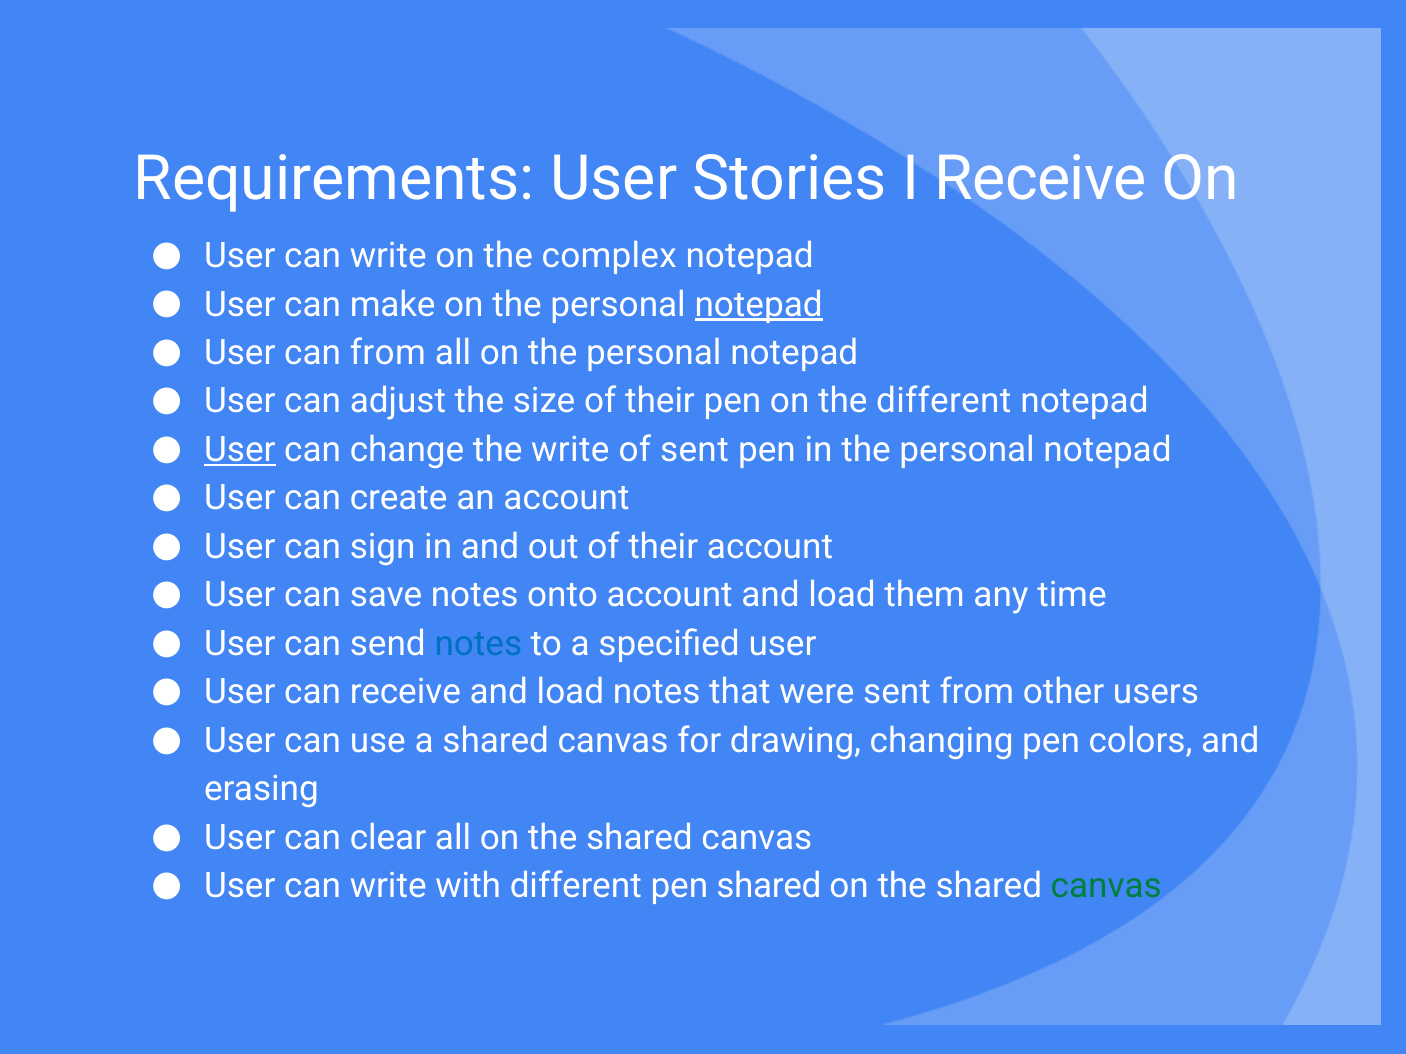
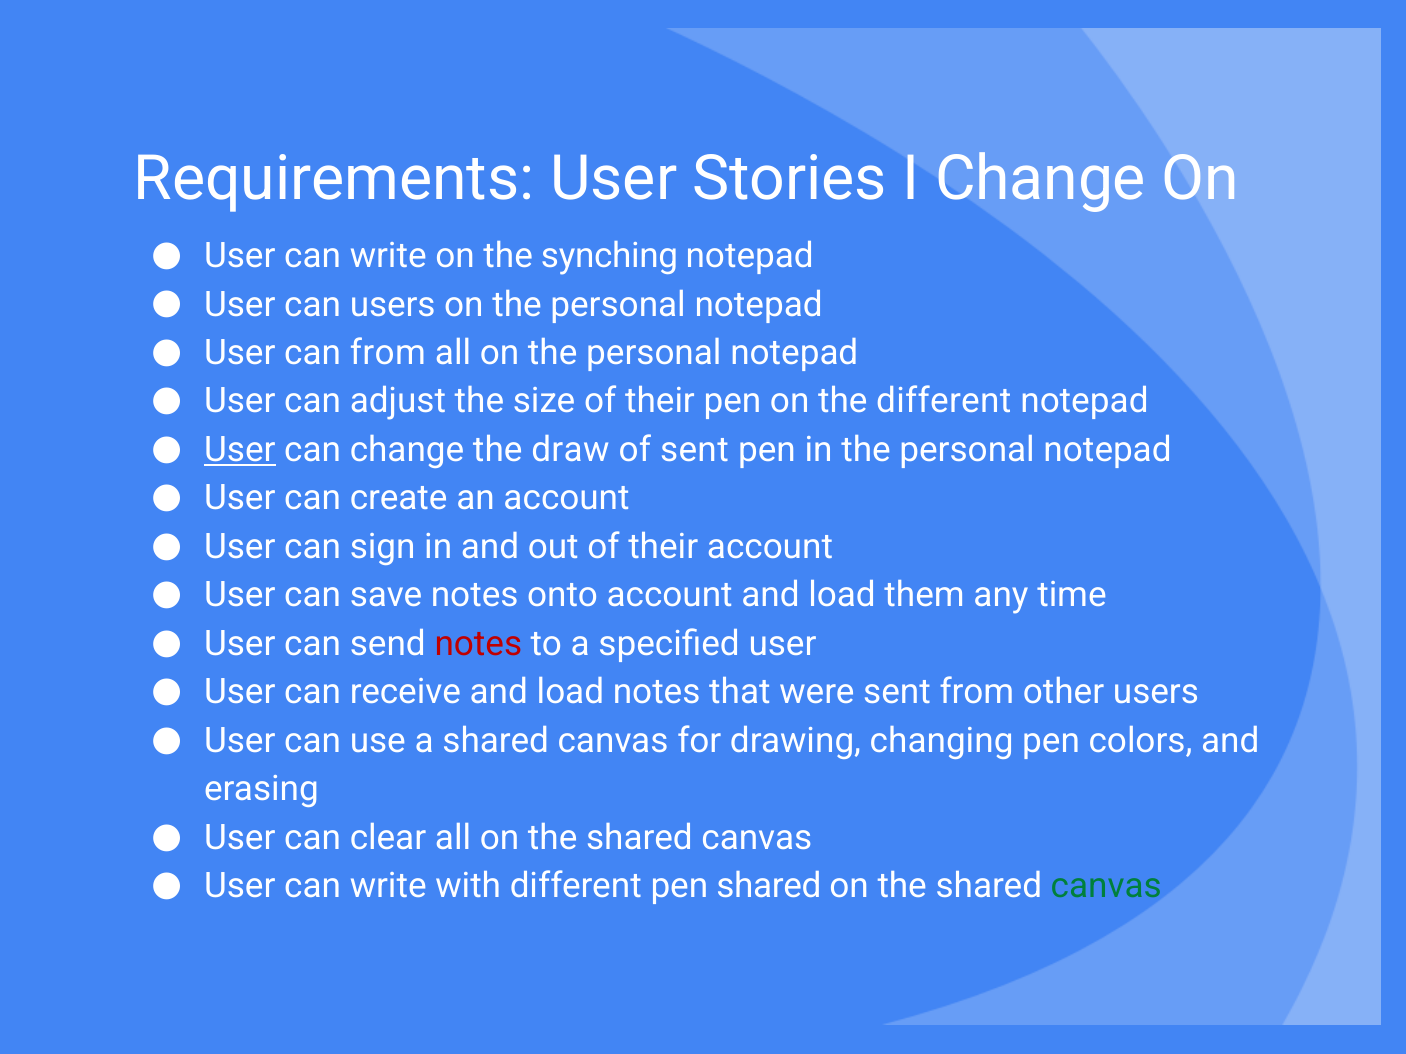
I Receive: Receive -> Change (1041, 179)
complex: complex -> synching (610, 256)
can make: make -> users (393, 305)
notepad underline: present -> none (759, 305)
the write: write -> draw (570, 450)
notes colour: blue -> red (478, 644)
